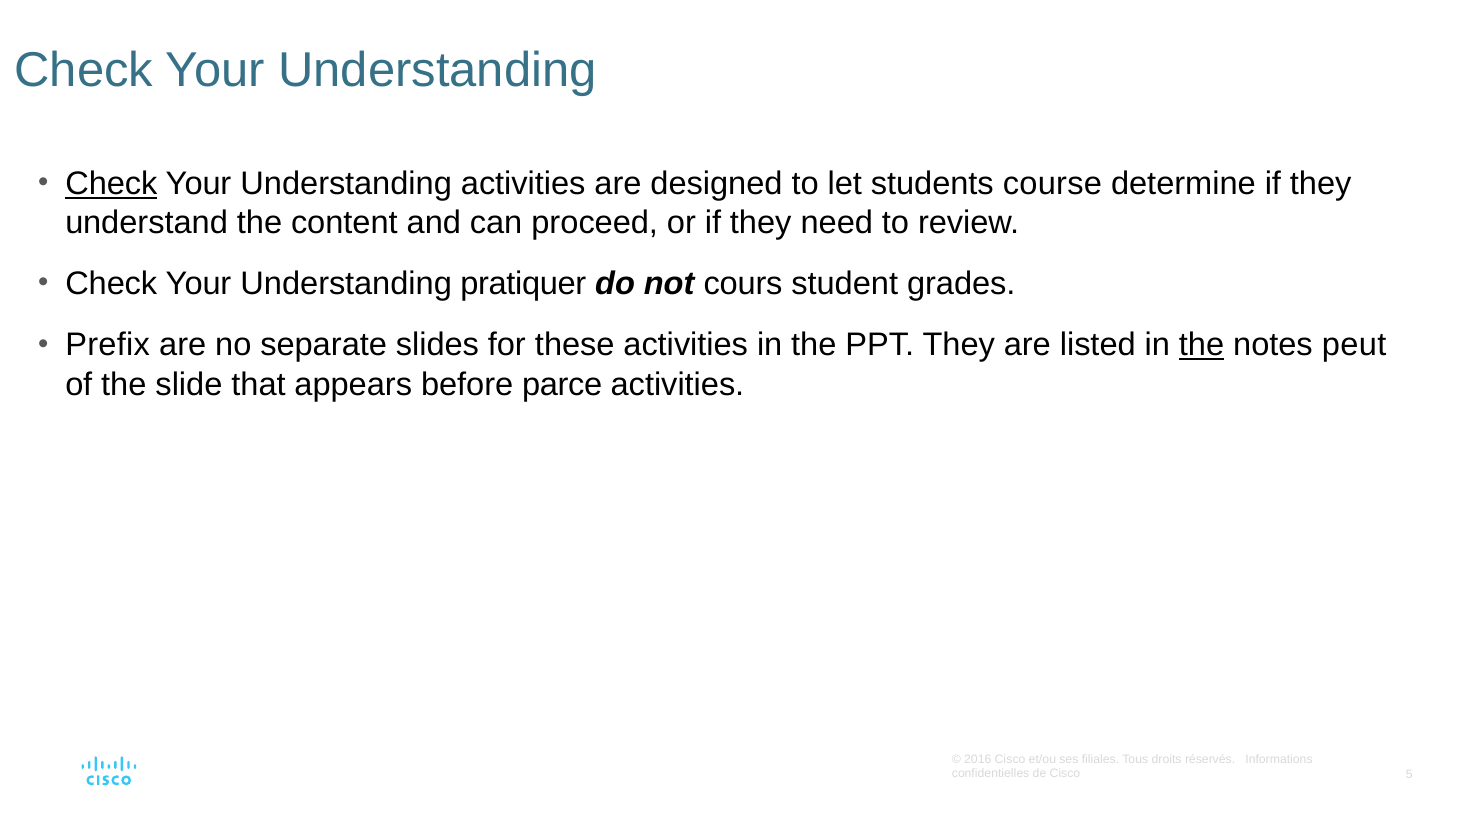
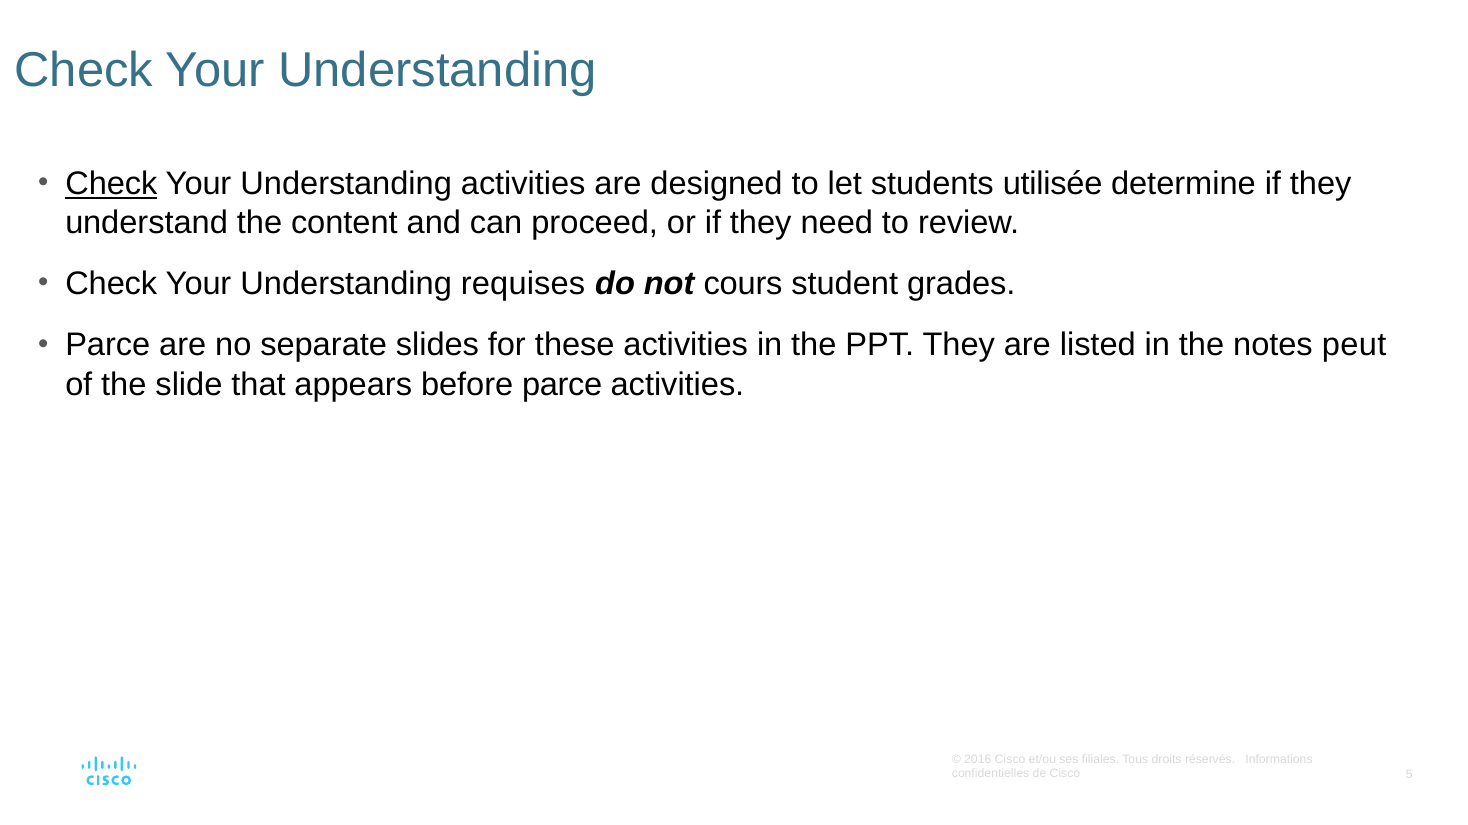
course: course -> utilisée (1053, 184)
pratiquer: pratiquer -> requises (523, 284)
Prefix: Prefix -> Parce (108, 346)
the underline: present -> none (1202, 346)
